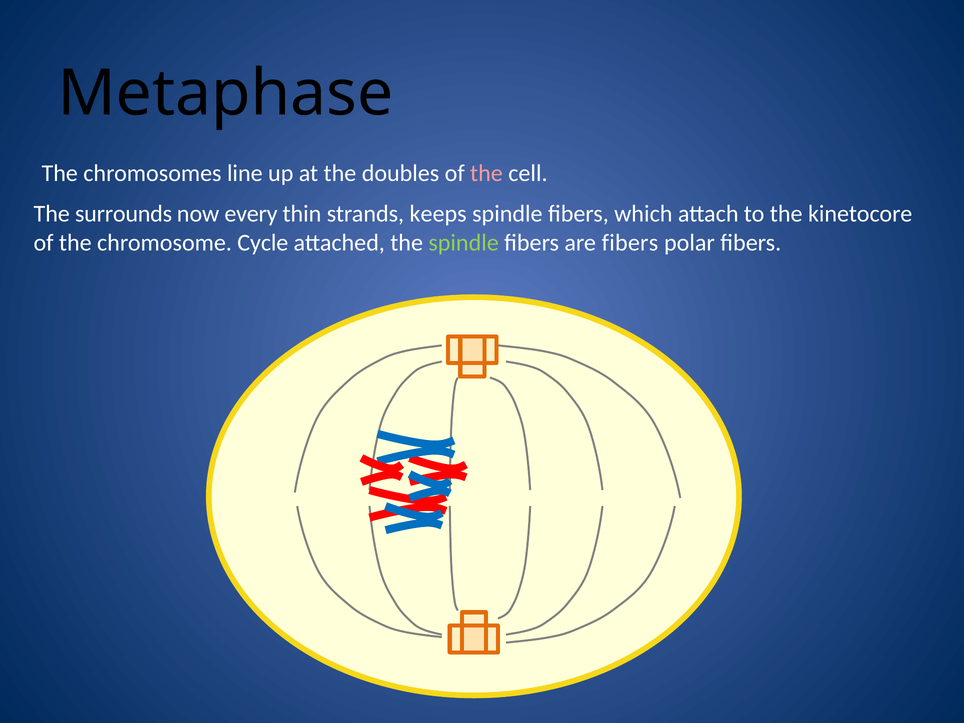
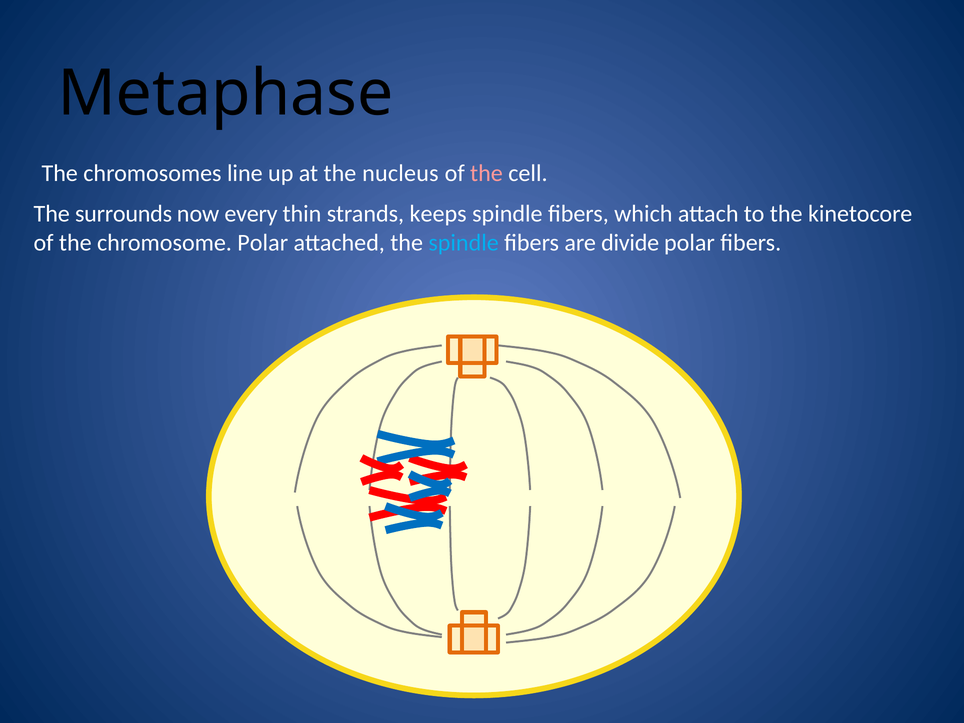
doubles: doubles -> nucleus (400, 173)
chromosome Cycle: Cycle -> Polar (263, 243)
spindle colour: light green -> light blue (464, 243)
are fibers: fibers -> divide (630, 243)
